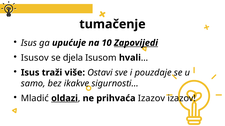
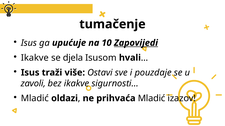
Isusov: Isusov -> Ikakve (35, 58)
samo: samo -> zavoli (33, 84)
oldazi underline: present -> none (65, 99)
prihvaća Izazov: Izazov -> Mladić (152, 99)
